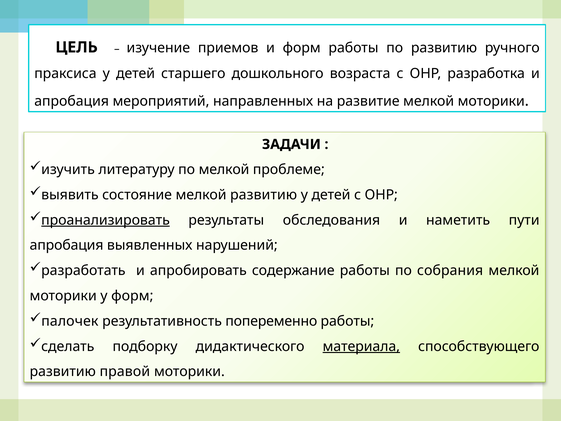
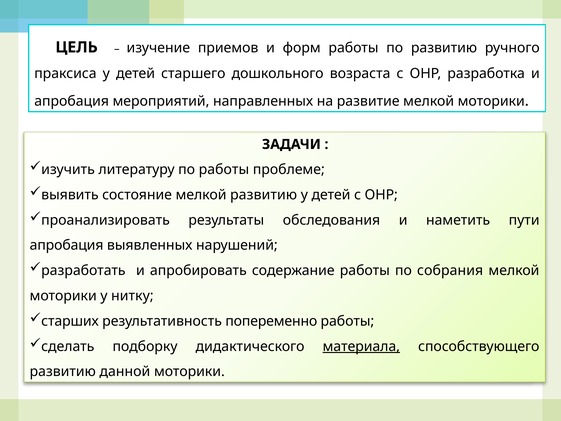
по мелкой: мелкой -> работы (224, 169)
проанализировать underline: present -> none (106, 220)
у форм: форм -> нитку (132, 296)
палочек: палочек -> старших (70, 321)
правой: правой -> данной (125, 371)
